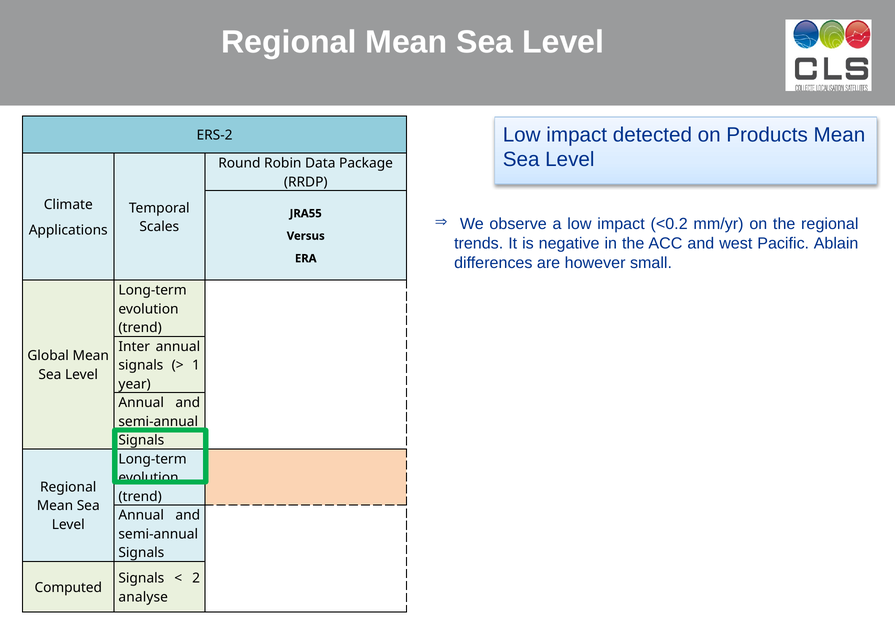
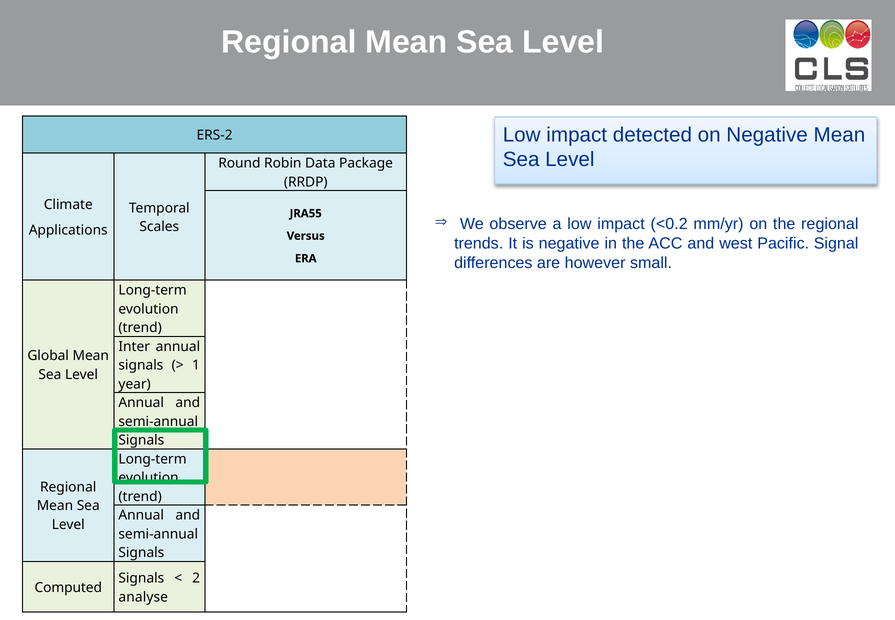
on Products: Products -> Negative (767, 135)
Ablain: Ablain -> Signal (836, 243)
